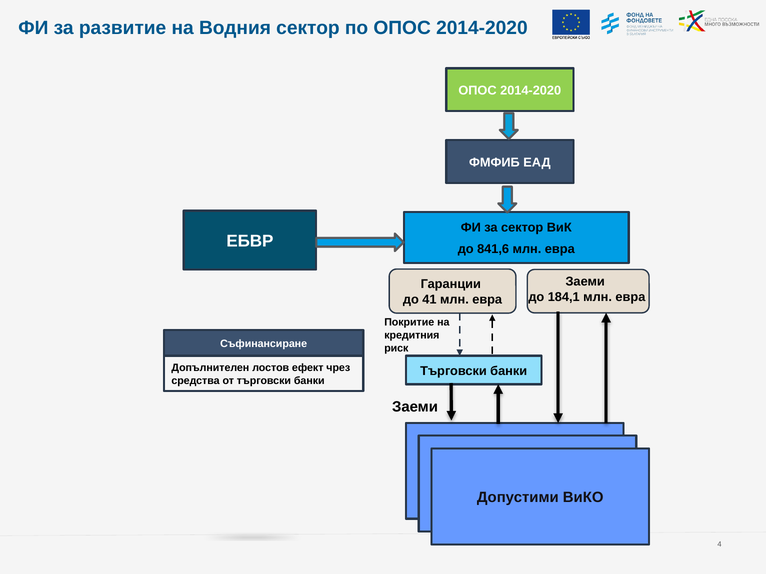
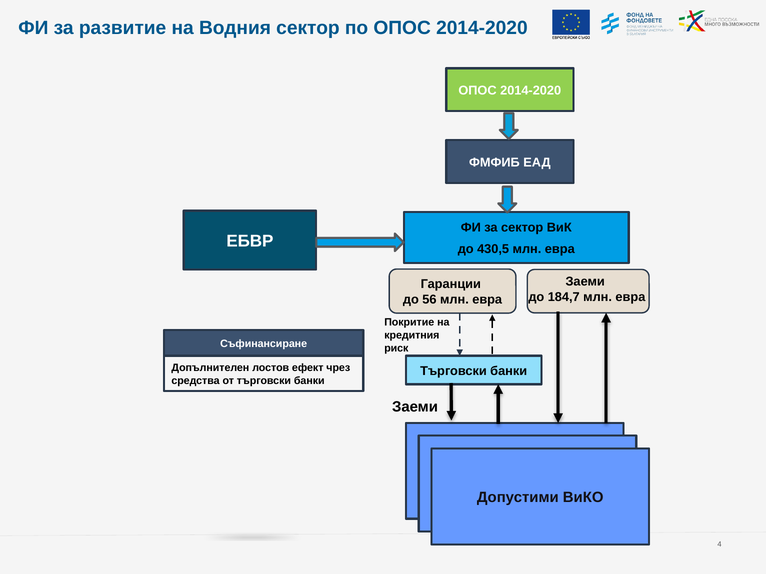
841,6: 841,6 -> 430,5 (493, 249)
184,1: 184,1 -> 184,7 (564, 297)
41: 41 -> 56 (429, 300)
